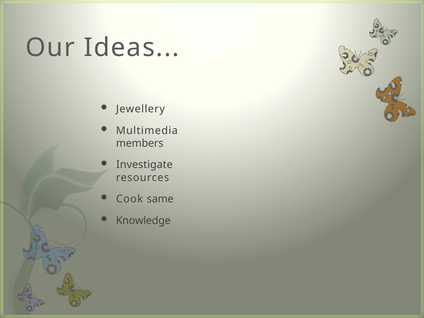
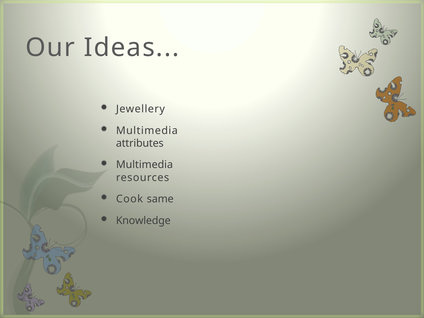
members: members -> attributes (140, 143)
Investigate: Investigate -> Multimedia (145, 165)
